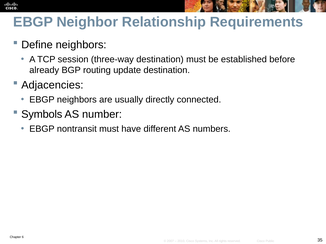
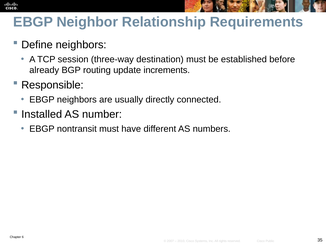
update destination: destination -> increments (167, 70)
Adjacencies: Adjacencies -> Responsible (52, 85)
Symbols: Symbols -> Installed (42, 115)
